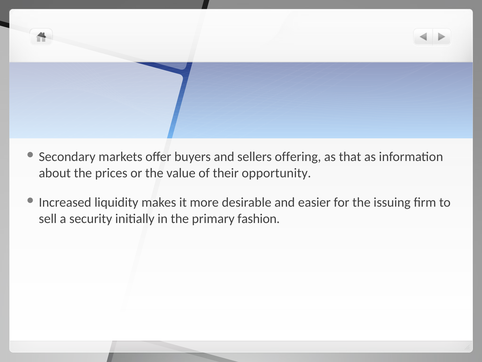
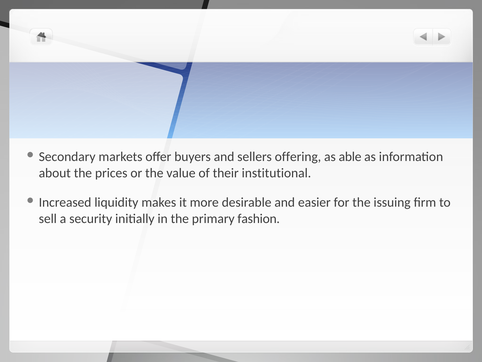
that: that -> able (350, 157)
opportunity: opportunity -> institutional (276, 173)
